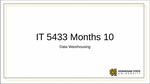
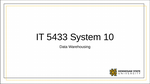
Months: Months -> System (86, 37)
